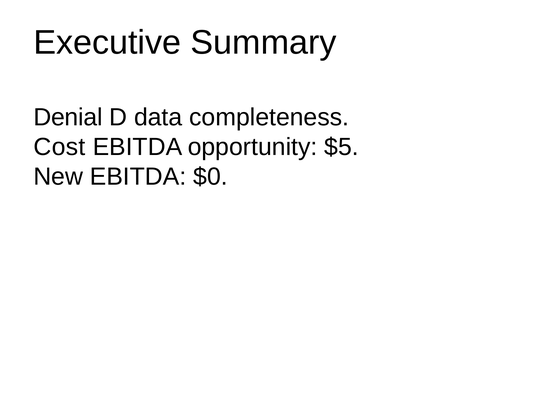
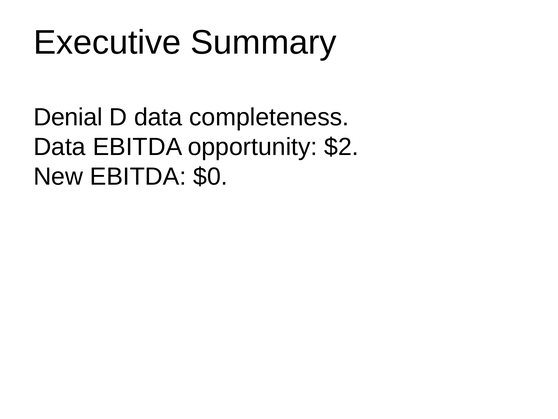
Cost: Cost -> Data (60, 147)
$5: $5 -> $2 (341, 147)
